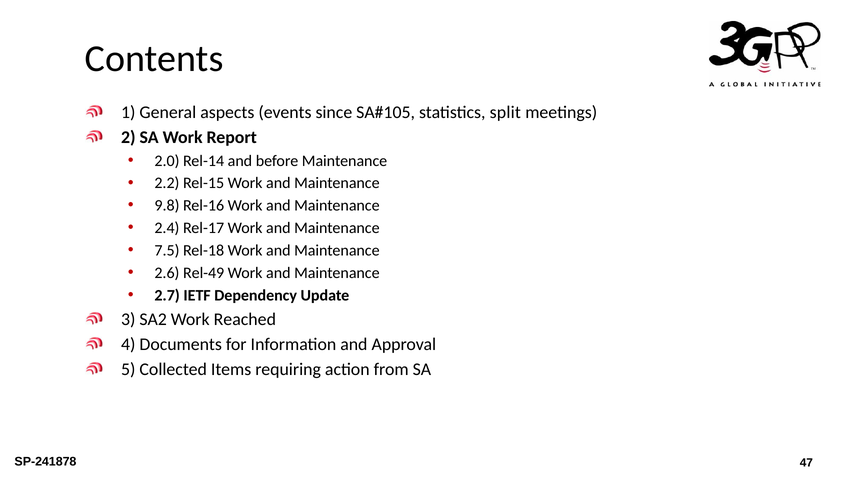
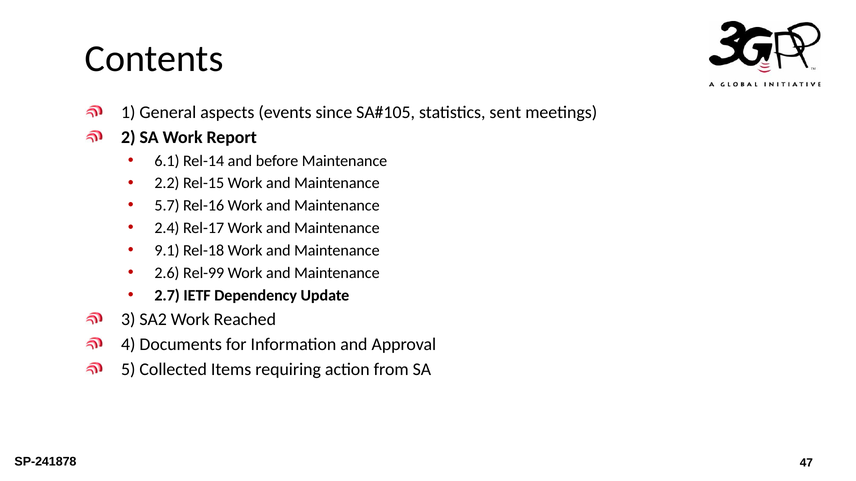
split: split -> sent (505, 113)
2.0: 2.0 -> 6.1 (167, 161)
9.8: 9.8 -> 5.7 (167, 206)
7.5: 7.5 -> 9.1 (167, 251)
Rel-49: Rel-49 -> Rel-99 (204, 273)
